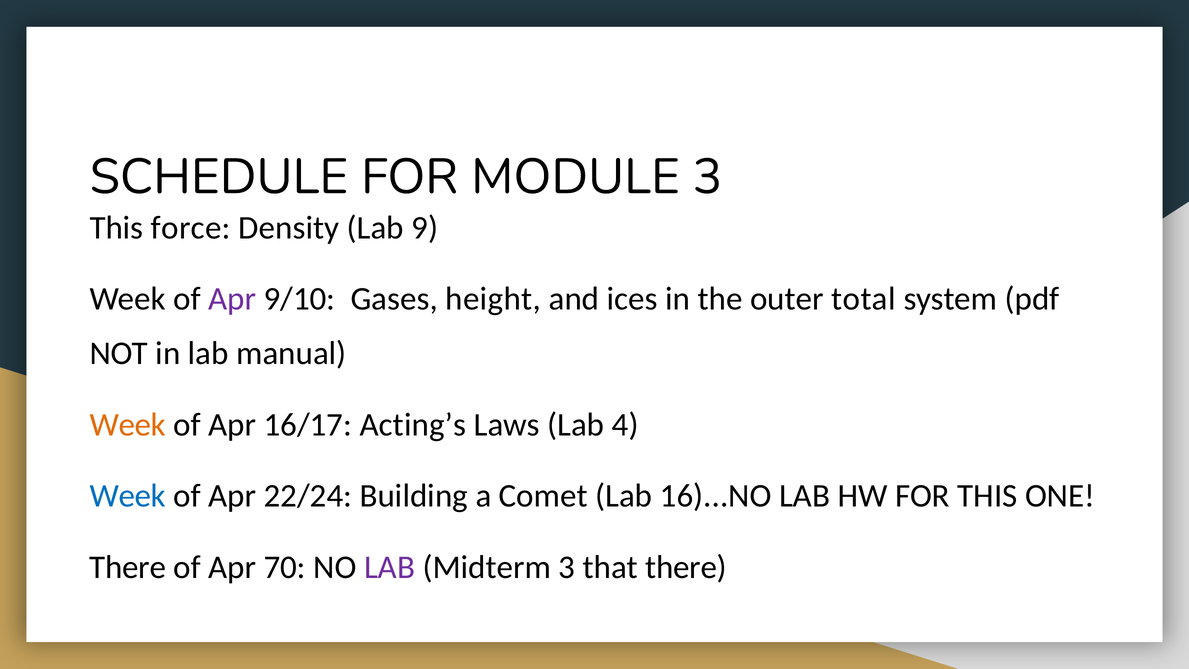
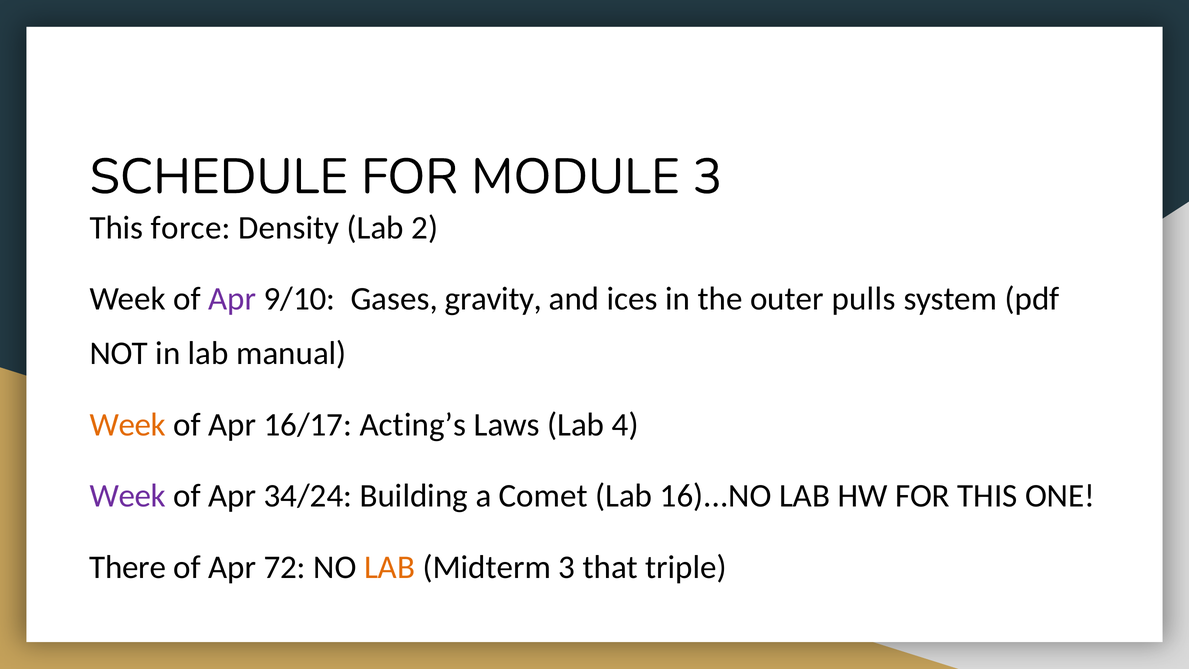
9: 9 -> 2 (425, 228)
height: height -> gravity (493, 299)
total: total -> pulls (864, 299)
Week colour: blue -> purple (128, 496)
22/24: 22/24 -> 34/24 (308, 496)
70: 70 -> 72 (285, 567)
LAB colour: purple -> orange (390, 567)
that there: there -> triple (686, 567)
